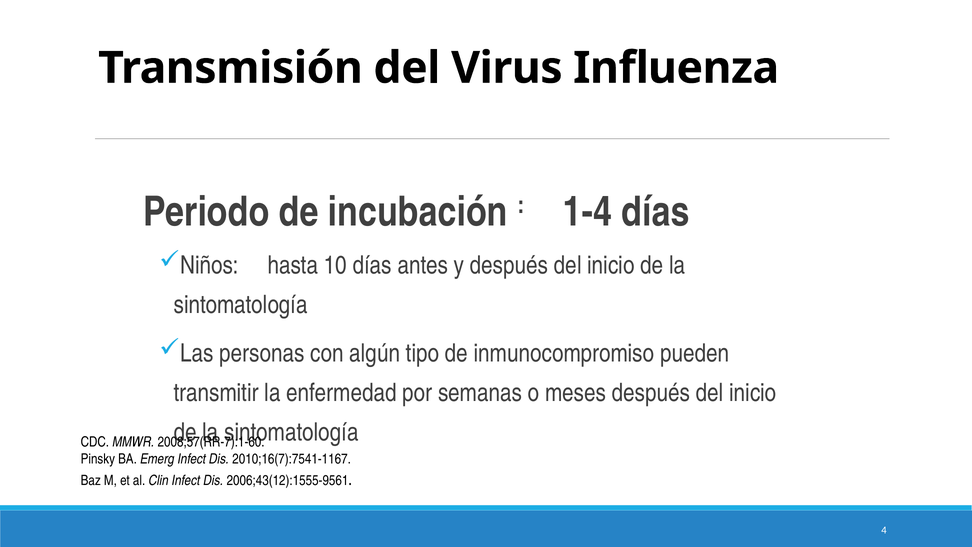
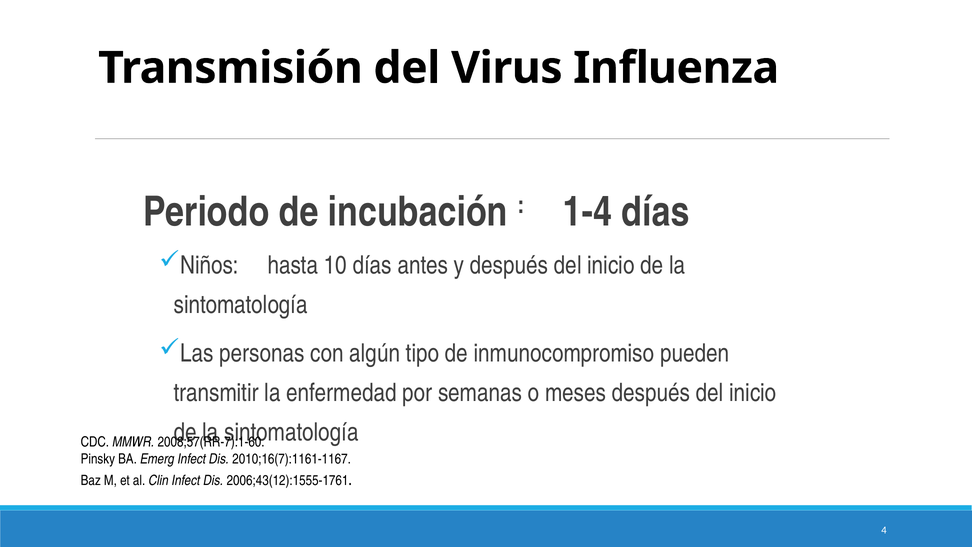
2010;16(7):7541-1167: 2010;16(7):7541-1167 -> 2010;16(7):1161-1167 (292, 459)
2006;43(12):1555-9561: 2006;43(12):1555-9561 -> 2006;43(12):1555-1761 (288, 480)
